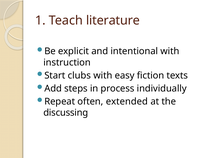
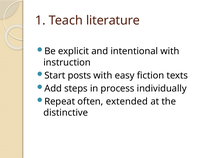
clubs: clubs -> posts (79, 75)
discussing: discussing -> distinctive (66, 112)
